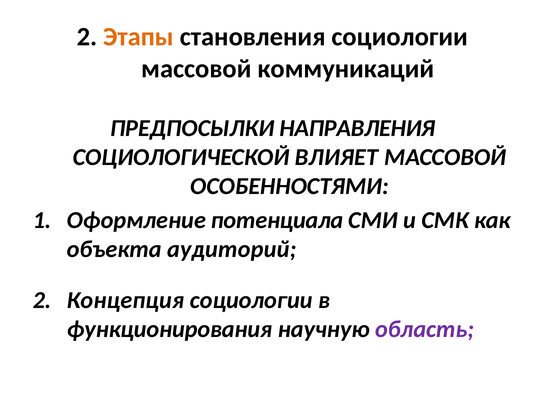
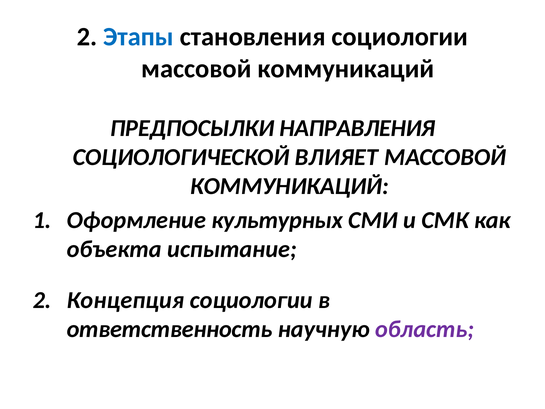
Этапы colour: orange -> blue (138, 37)
ОСОБЕННОСТЯМИ: ОСОБЕННОСТЯМИ -> КОММУНИКАЦИЙ (289, 186)
потенциала: потенциала -> культурных (277, 220)
аудиторий: аудиторий -> испытание (232, 249)
функционирования: функционирования -> ответственность (170, 329)
